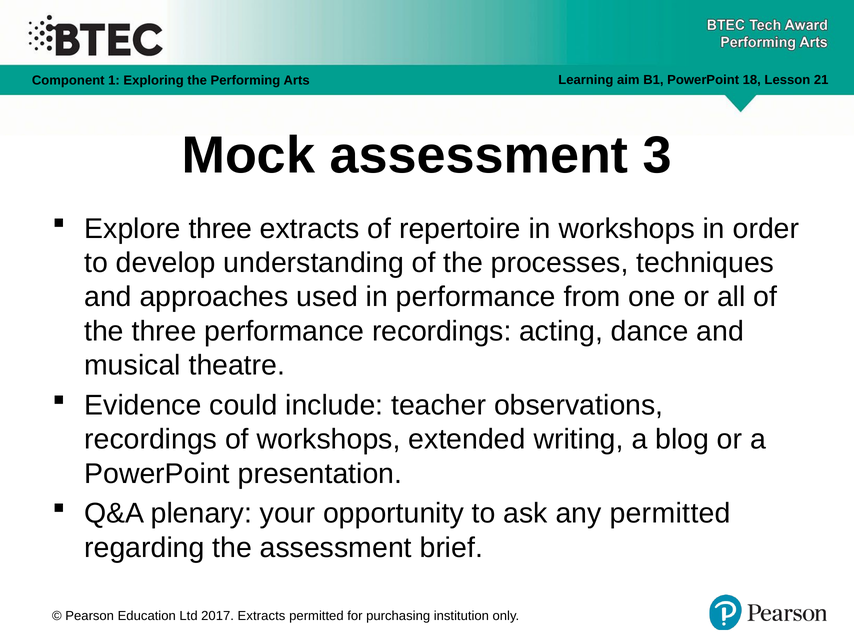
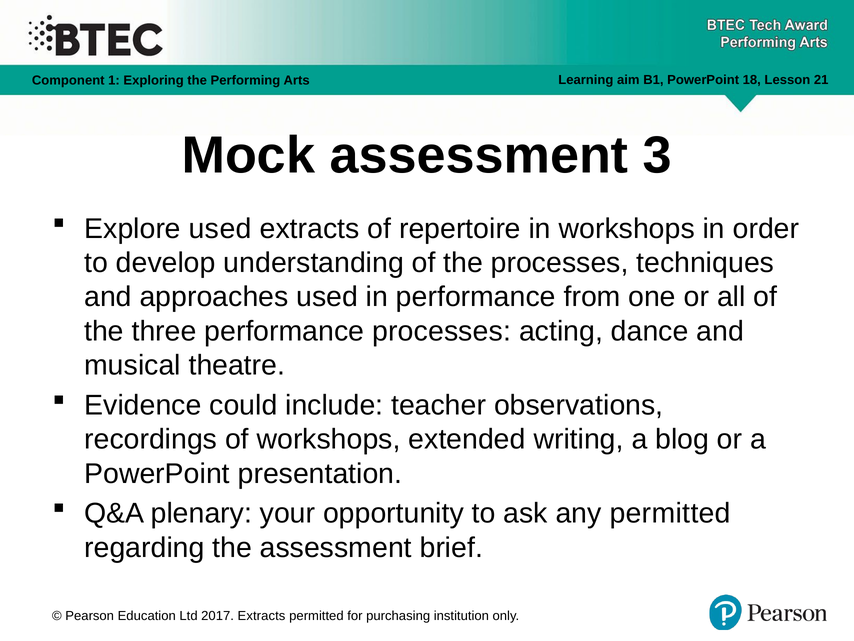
Explore three: three -> used (220, 228)
performance recordings: recordings -> processes (442, 331)
